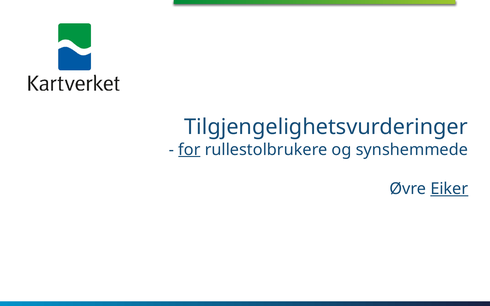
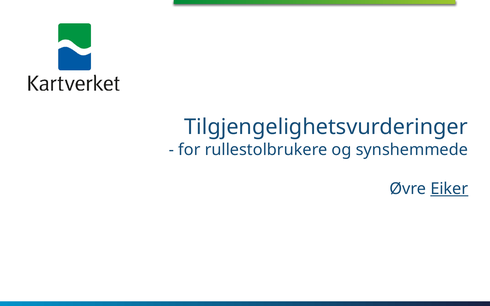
for underline: present -> none (189, 150)
